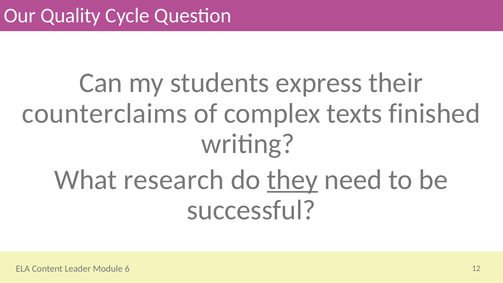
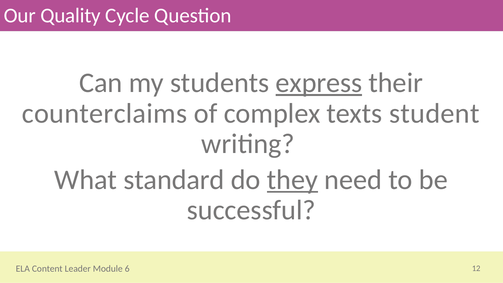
express underline: none -> present (319, 83)
finished: finished -> student (434, 113)
research: research -> standard (174, 180)
